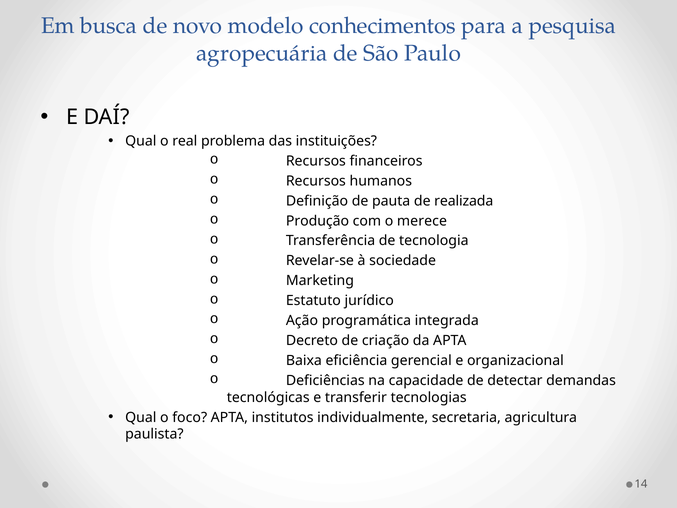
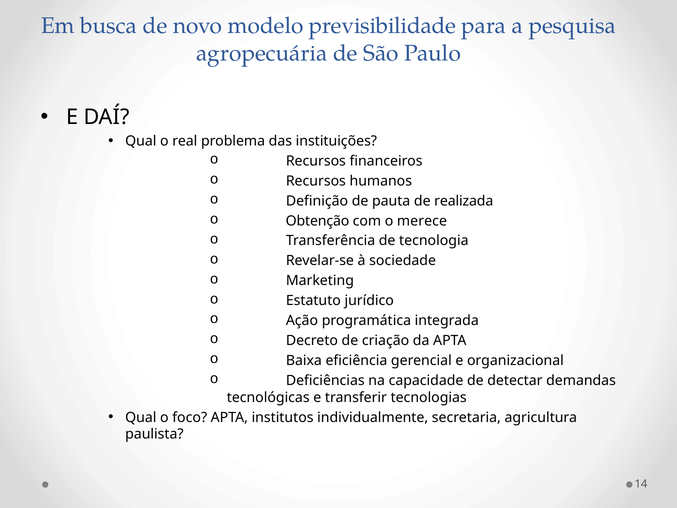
conhecimentos: conhecimentos -> previsibilidade (383, 26)
Produção: Produção -> Obtenção (318, 221)
